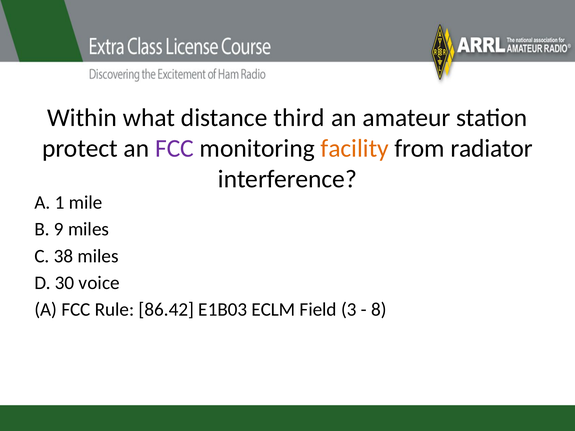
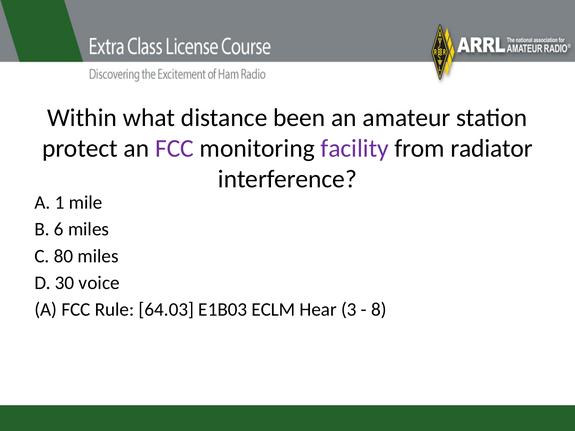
third: third -> been (299, 118)
facility colour: orange -> purple (355, 148)
9: 9 -> 6 (59, 229)
38: 38 -> 80 (63, 256)
86.42: 86.42 -> 64.03 (166, 310)
Field: Field -> Hear (318, 310)
